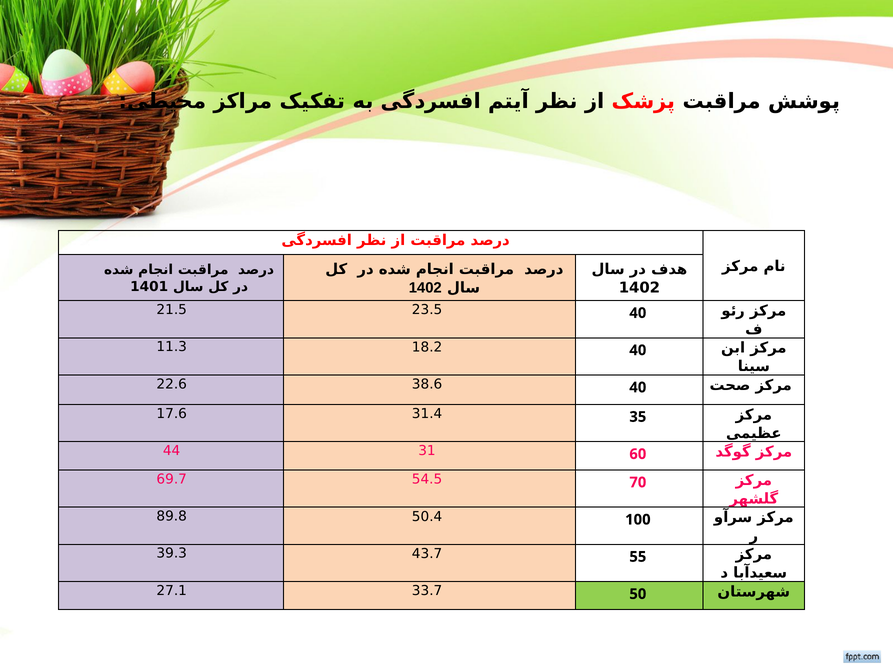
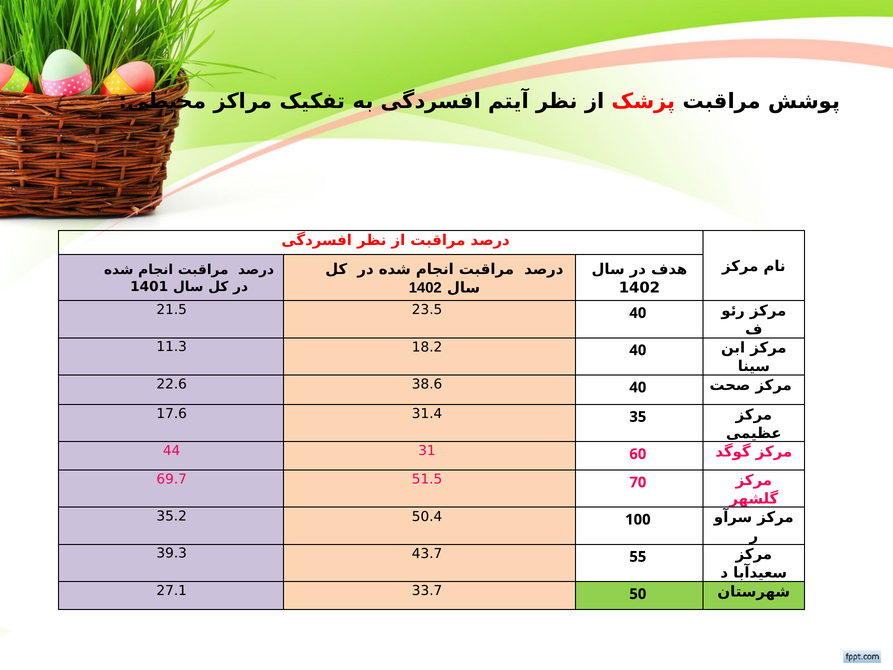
54.5: 54.5 -> 51.5 (427, 479)
89.8: 89.8 -> 35.2 (172, 516)
